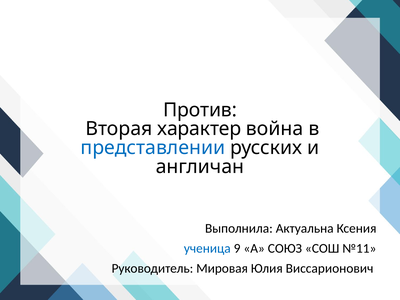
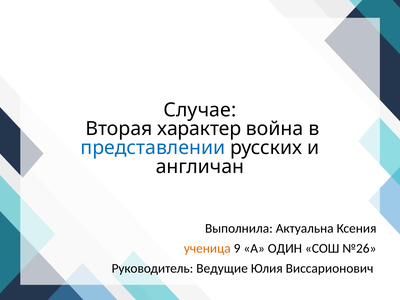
Против: Против -> Случае (200, 110)
ученица colour: blue -> orange (207, 249)
СОЮЗ: СОЮЗ -> ОДИН (285, 249)
№11: №11 -> №26 (359, 249)
Мировая: Мировая -> Ведущие (222, 268)
